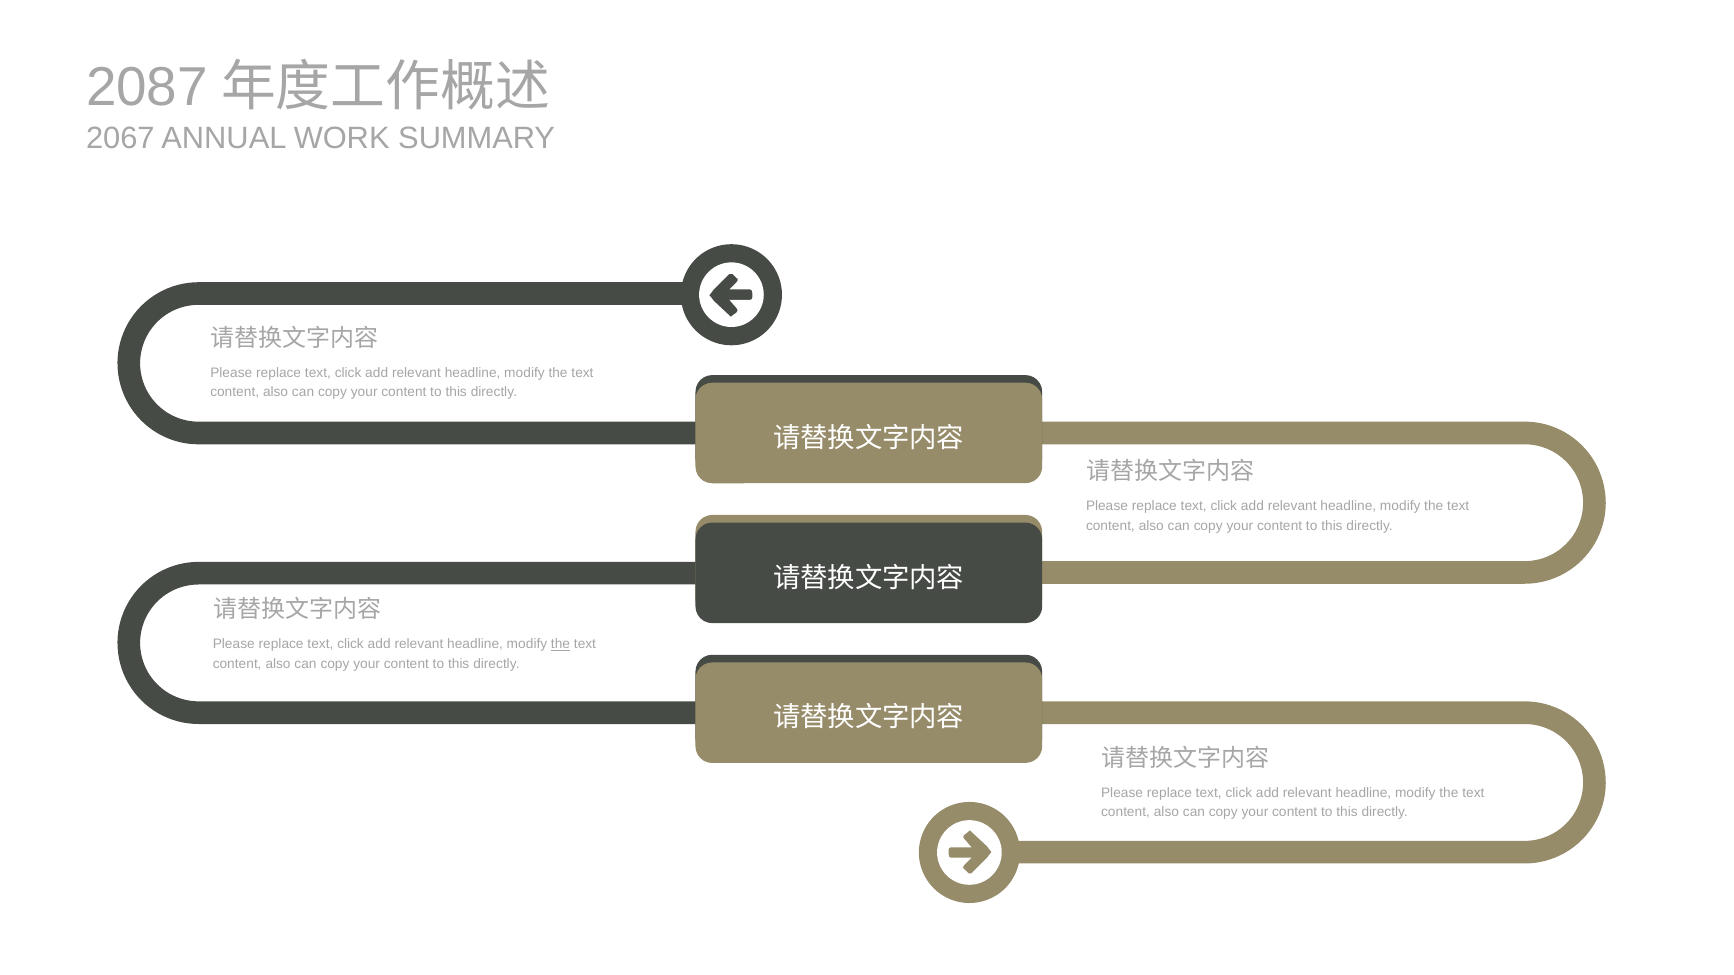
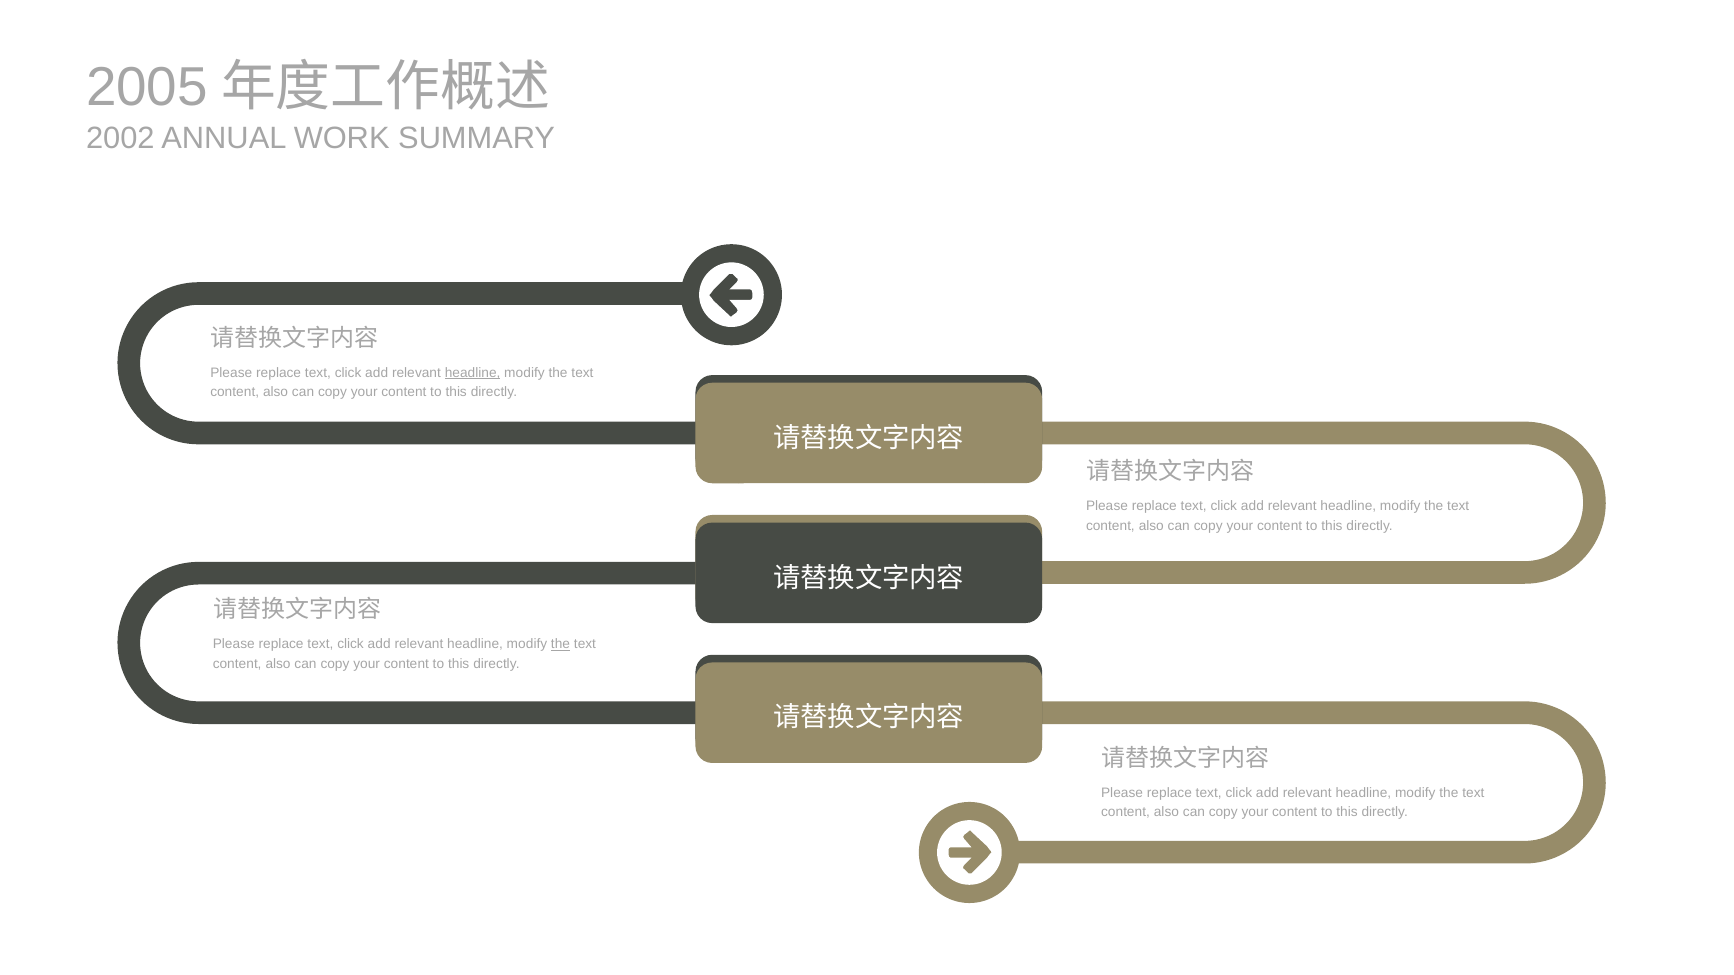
2087: 2087 -> 2005 (147, 87)
2067: 2067 -> 2002 (120, 138)
headline underline: none -> present (473, 373)
